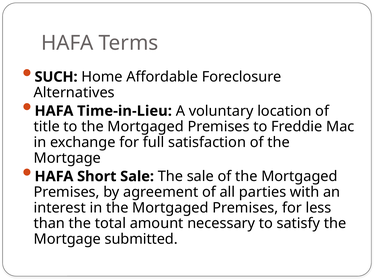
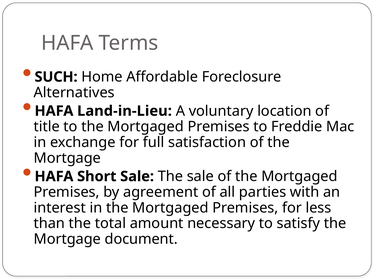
Time-in-Lieu: Time-in-Lieu -> Land-in-Lieu (125, 111)
submitted: submitted -> document (141, 240)
